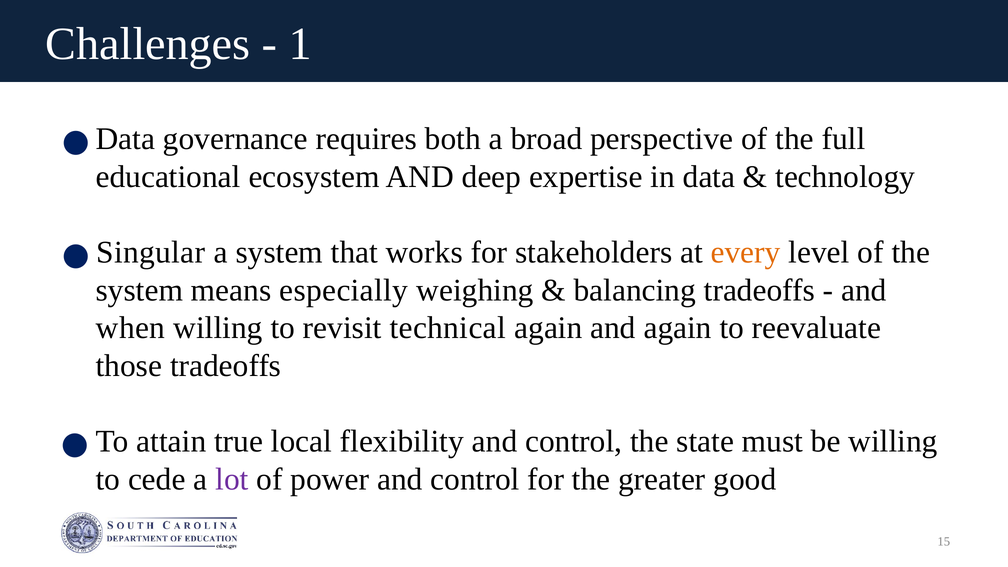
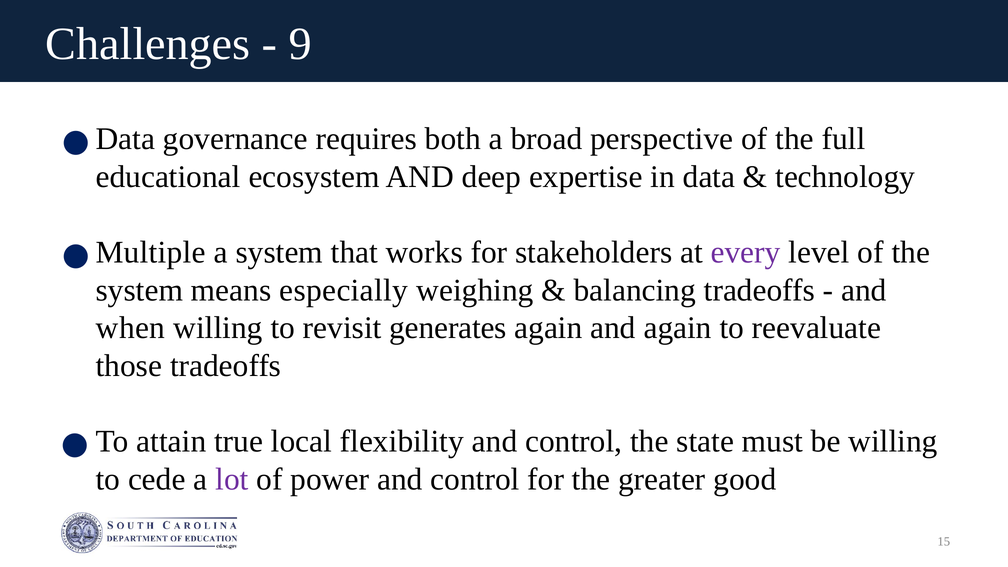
1: 1 -> 9 (300, 44)
Singular: Singular -> Multiple (151, 252)
every colour: orange -> purple (746, 252)
technical: technical -> generates (448, 328)
